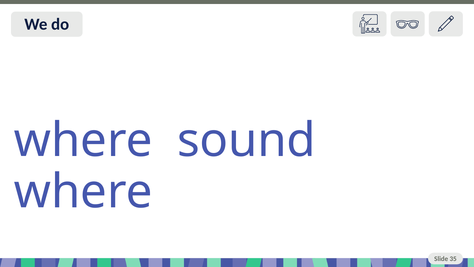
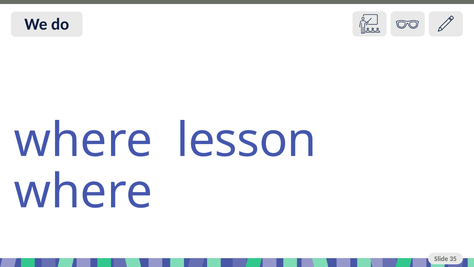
sound: sound -> lesson (247, 140)
